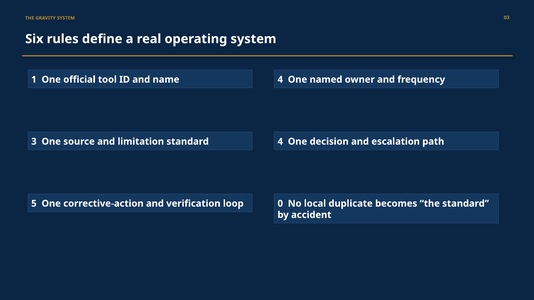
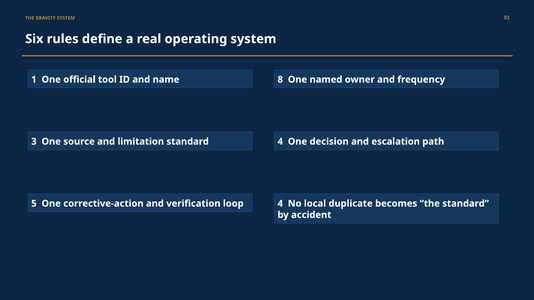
name 4: 4 -> 8 (280, 80)
loop 0: 0 -> 4 (280, 204)
